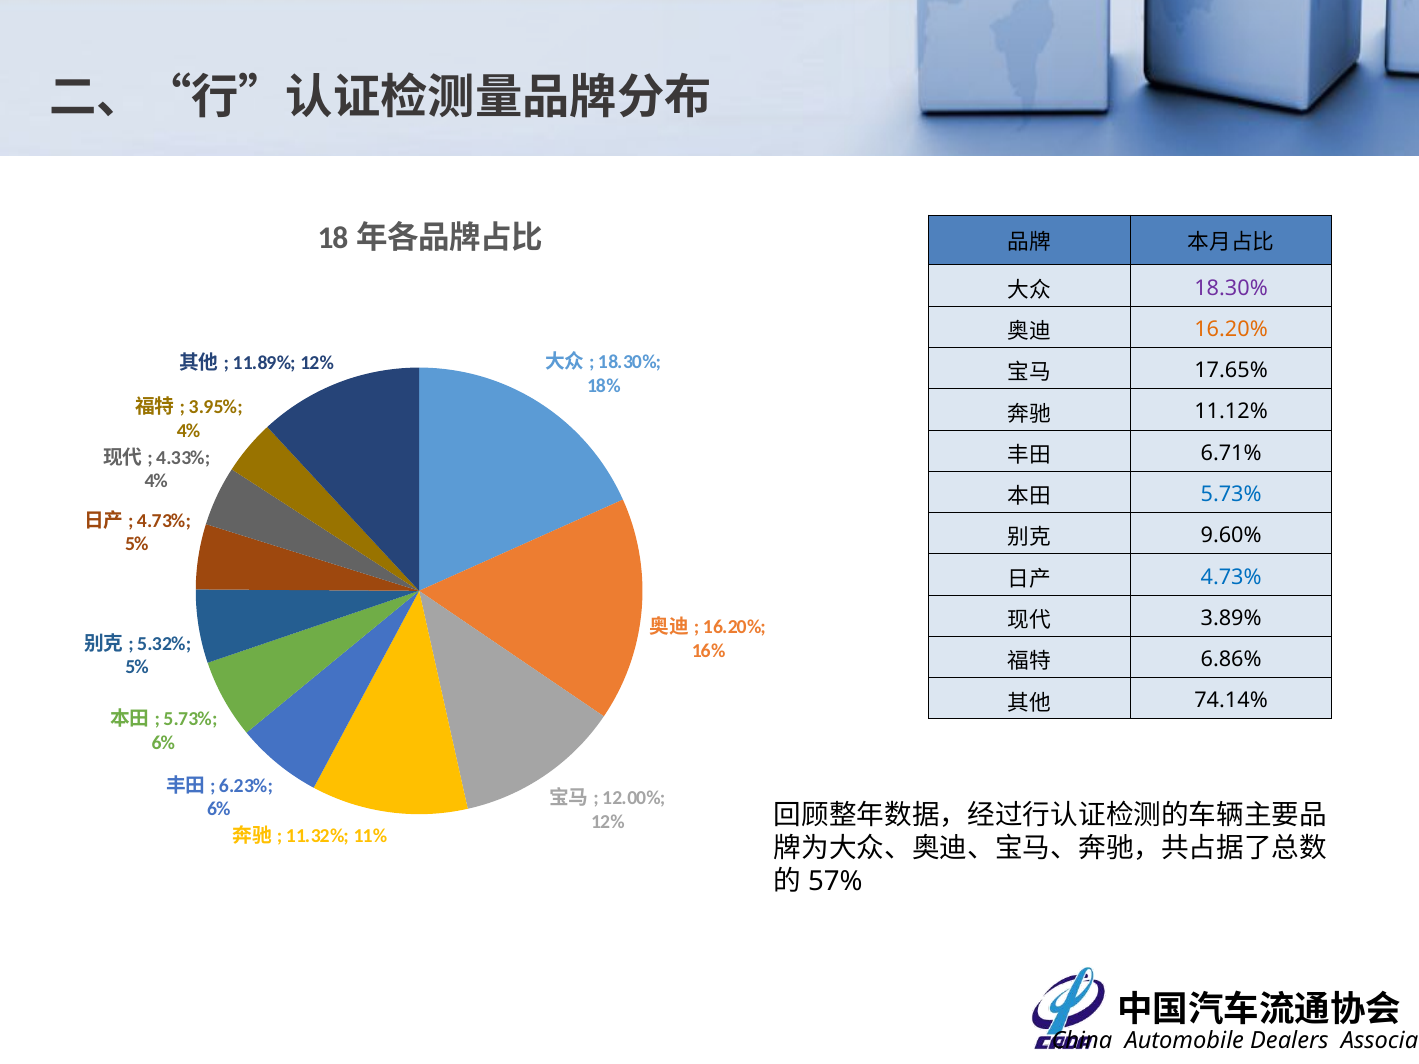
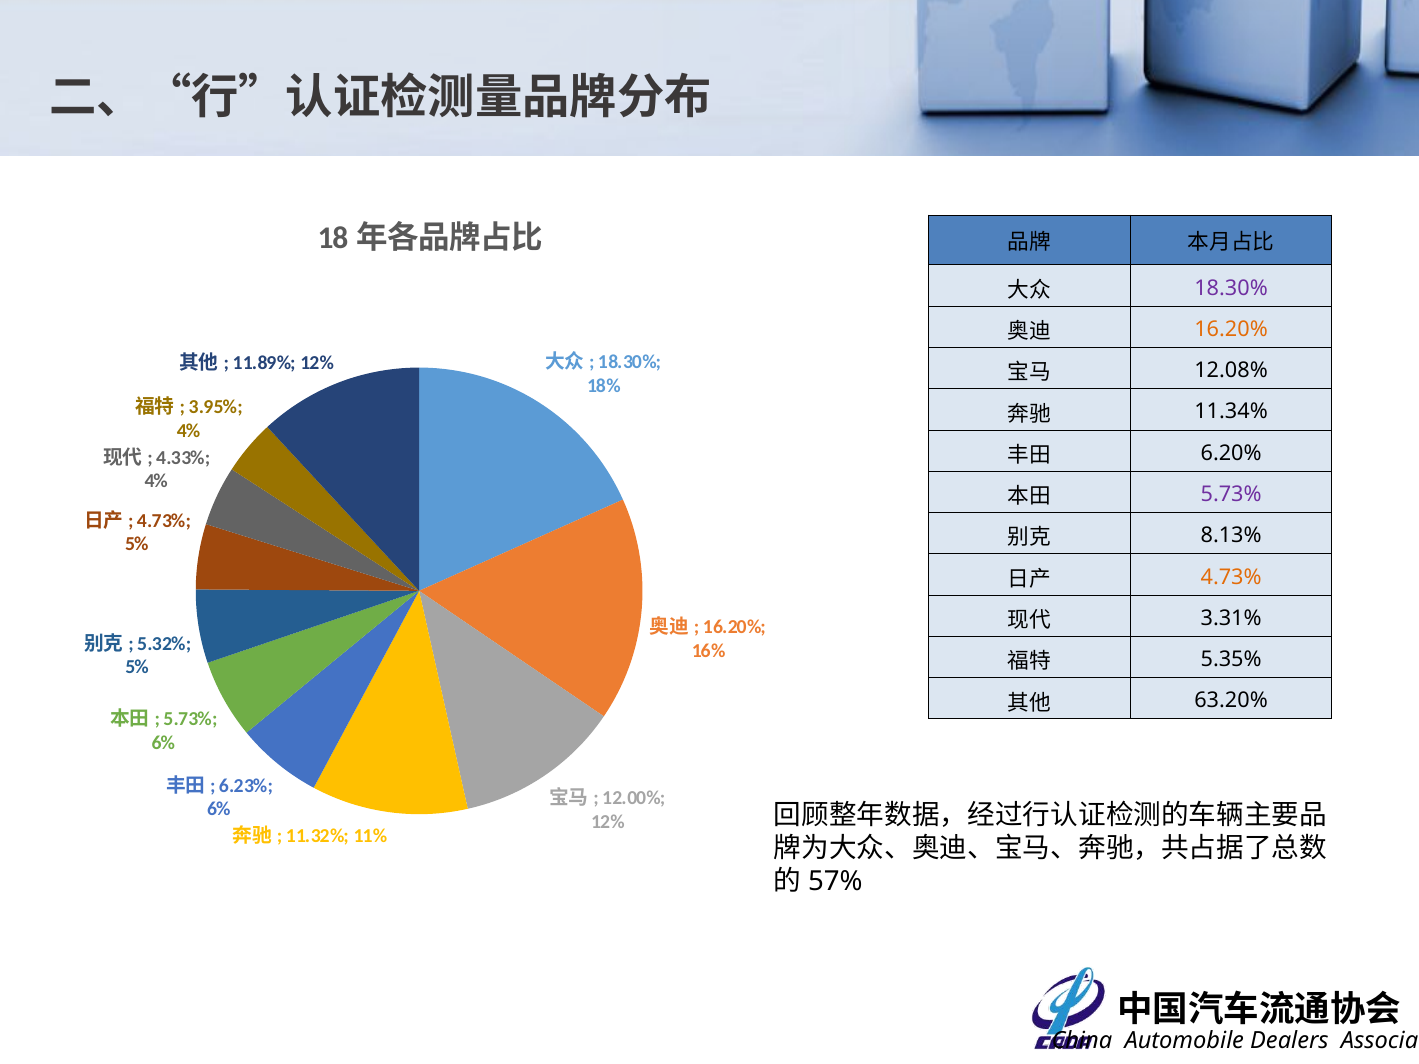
17.65%: 17.65% -> 12.08% (1231, 371)
11.12%: 11.12% -> 11.34% (1231, 412)
6.71%: 6.71% -> 6.20% (1231, 453)
5.73% colour: blue -> purple (1231, 494)
9.60%: 9.60% -> 8.13% (1231, 536)
4.73% colour: blue -> orange (1231, 577)
3.89%: 3.89% -> 3.31% (1231, 618)
6.86%: 6.86% -> 5.35% (1231, 660)
74.14%: 74.14% -> 63.20% (1231, 701)
